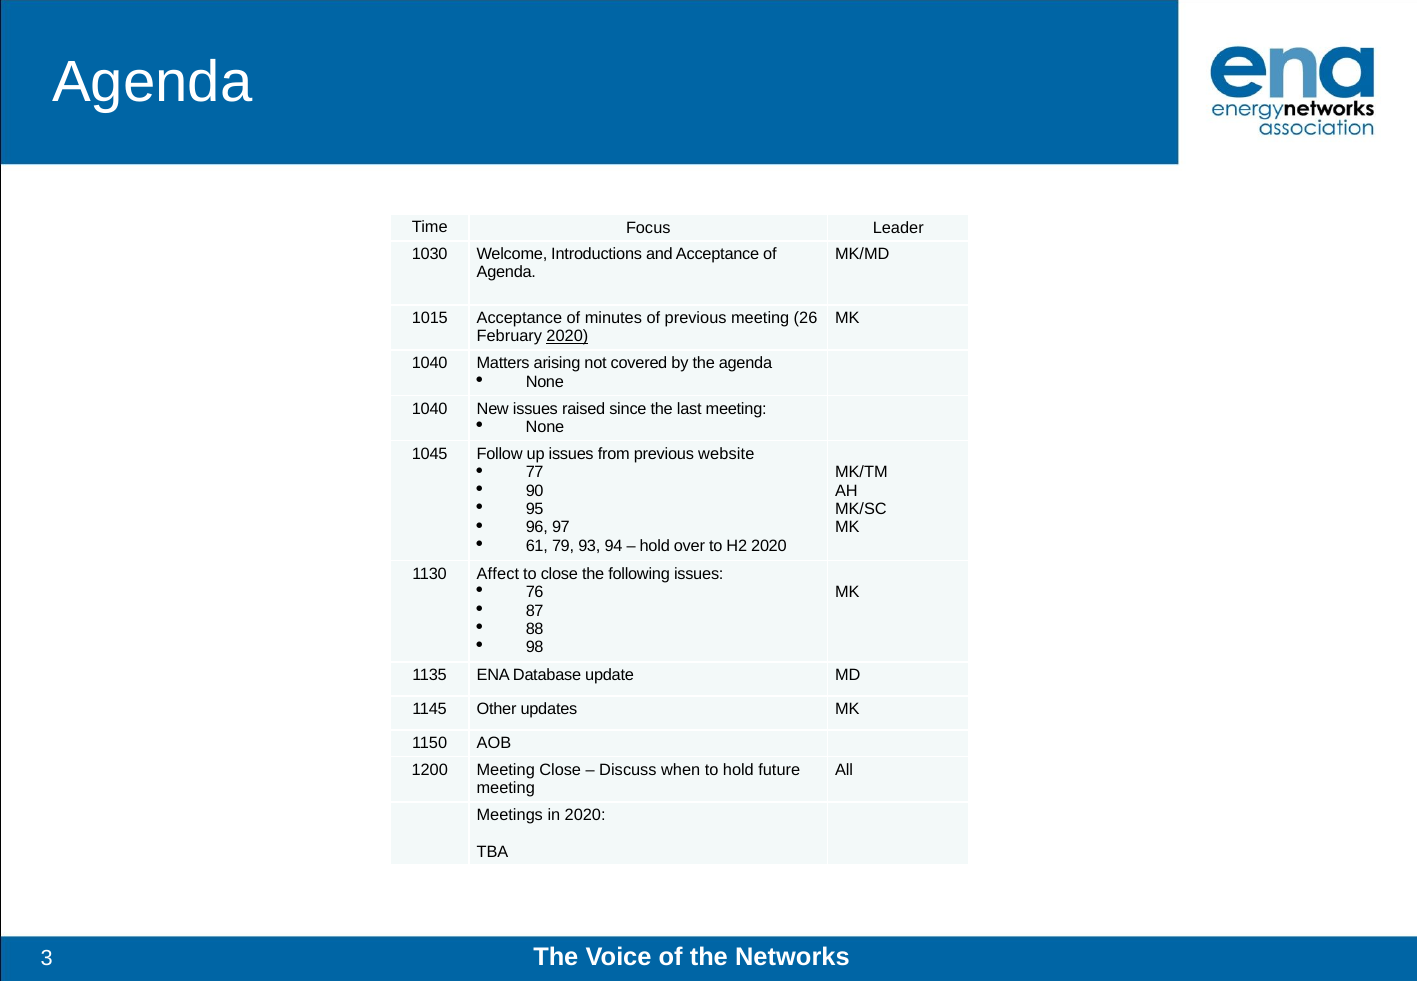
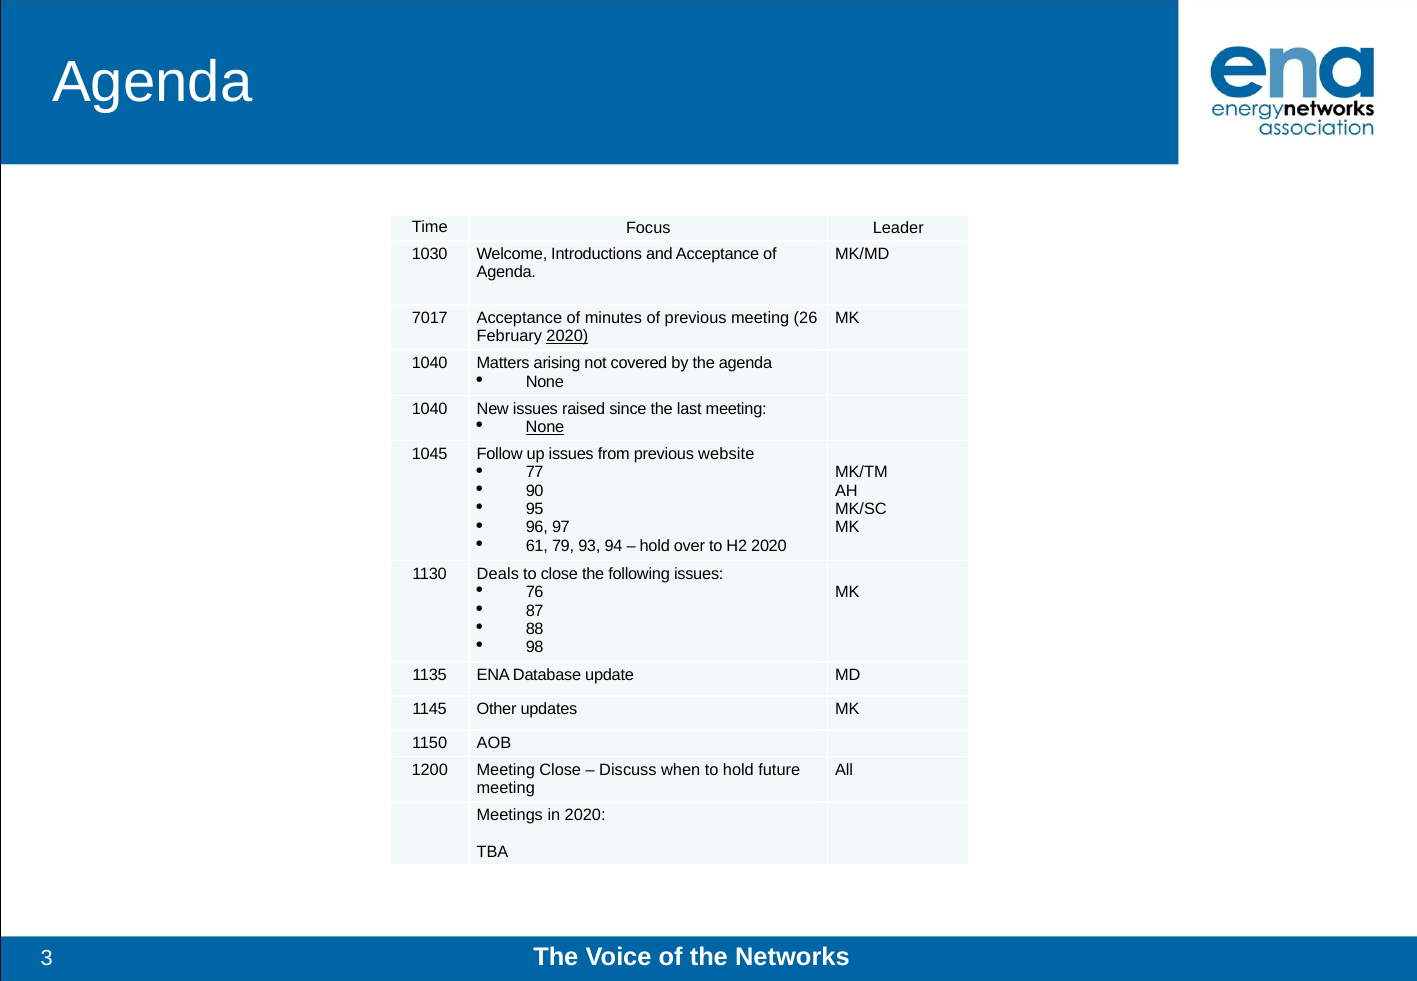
1015: 1015 -> 7017 (430, 318)
None underline: none -> present (545, 427)
Affect: Affect -> Deals (498, 574)
